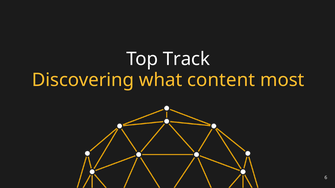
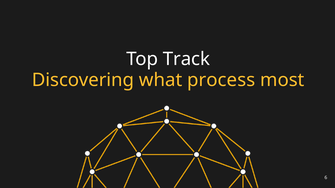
content: content -> process (221, 80)
